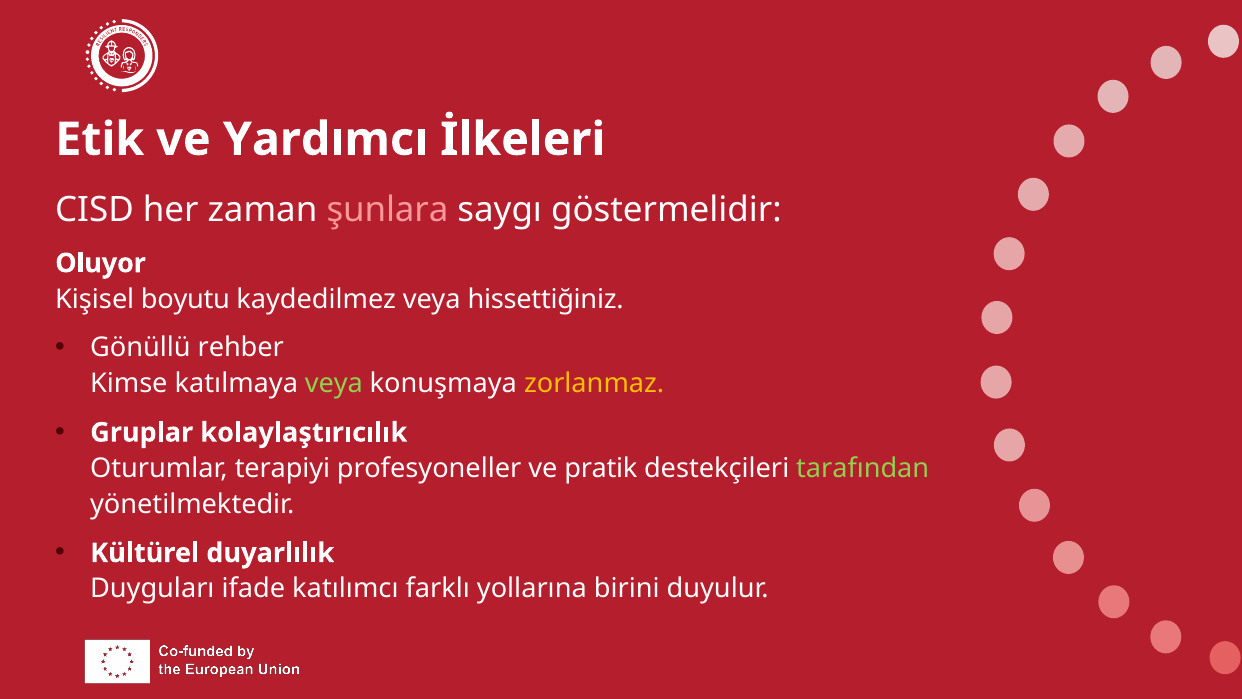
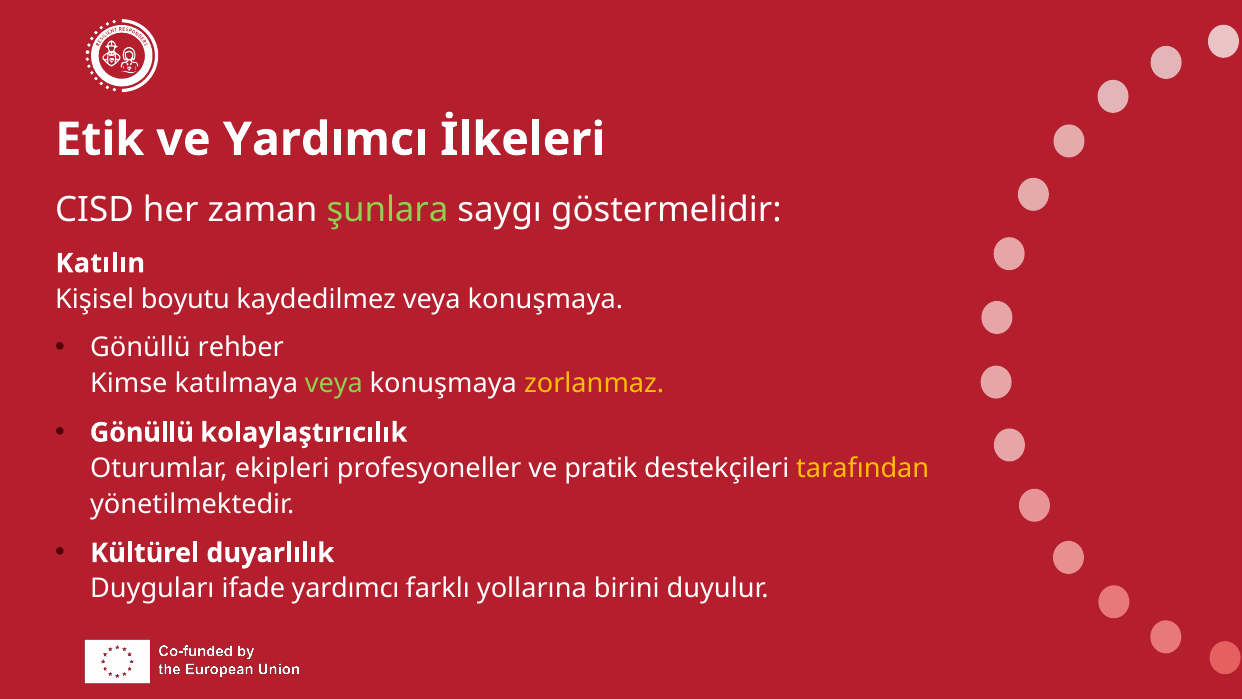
şunlara colour: pink -> light green (387, 210)
Oluyor: Oluyor -> Katılın (100, 263)
kaydedilmez veya hissettiğiniz: hissettiğiniz -> konuşmaya (545, 299)
Gruplar: Gruplar -> Gönüllü (142, 432)
terapiyi: terapiyi -> ekipleri (282, 468)
tarafından colour: light green -> yellow (863, 468)
ifade katılımcı: katılımcı -> yardımcı (346, 589)
